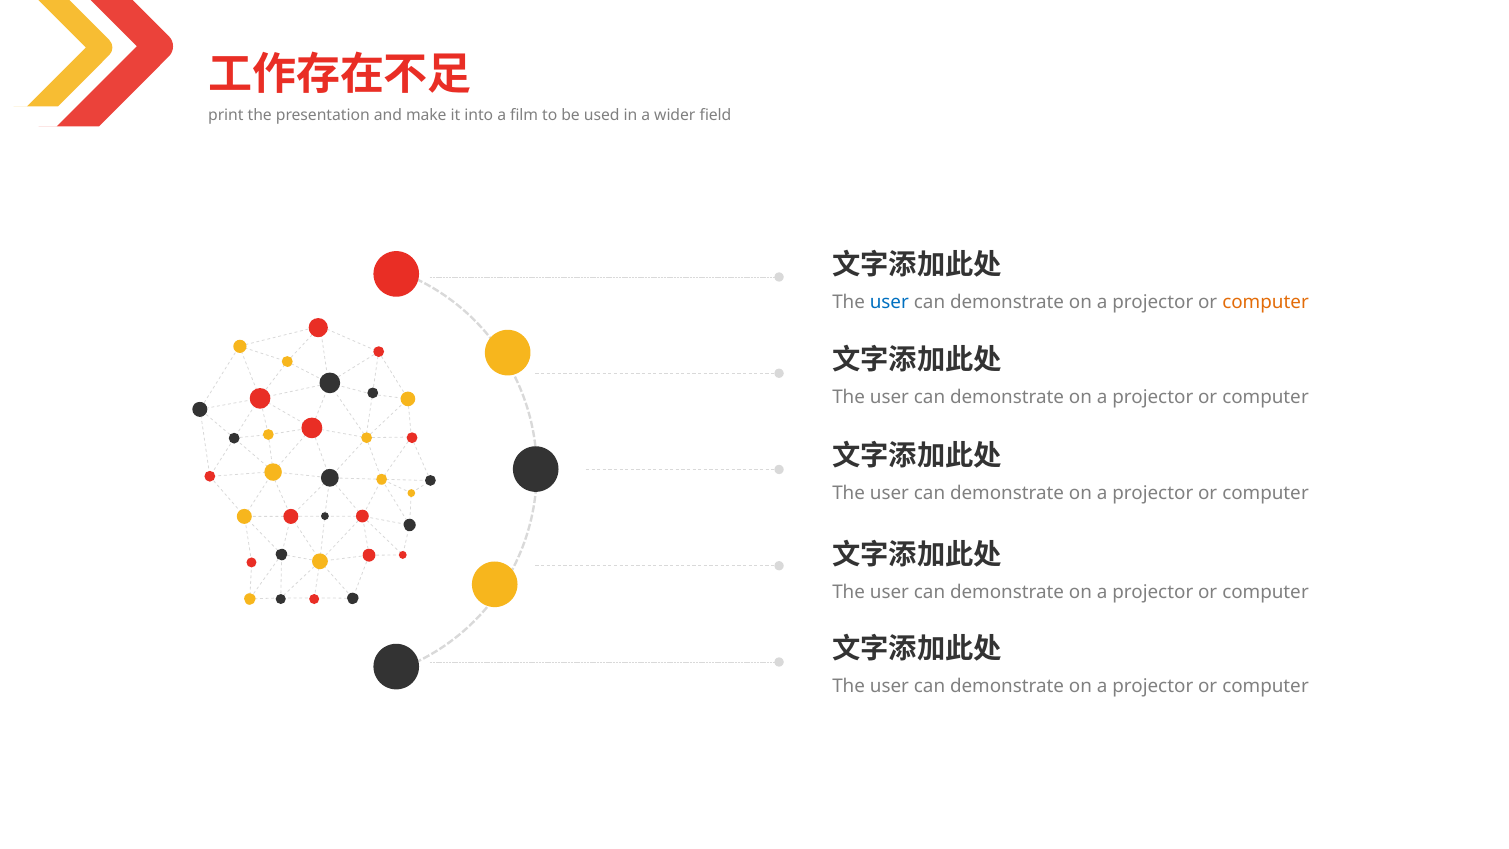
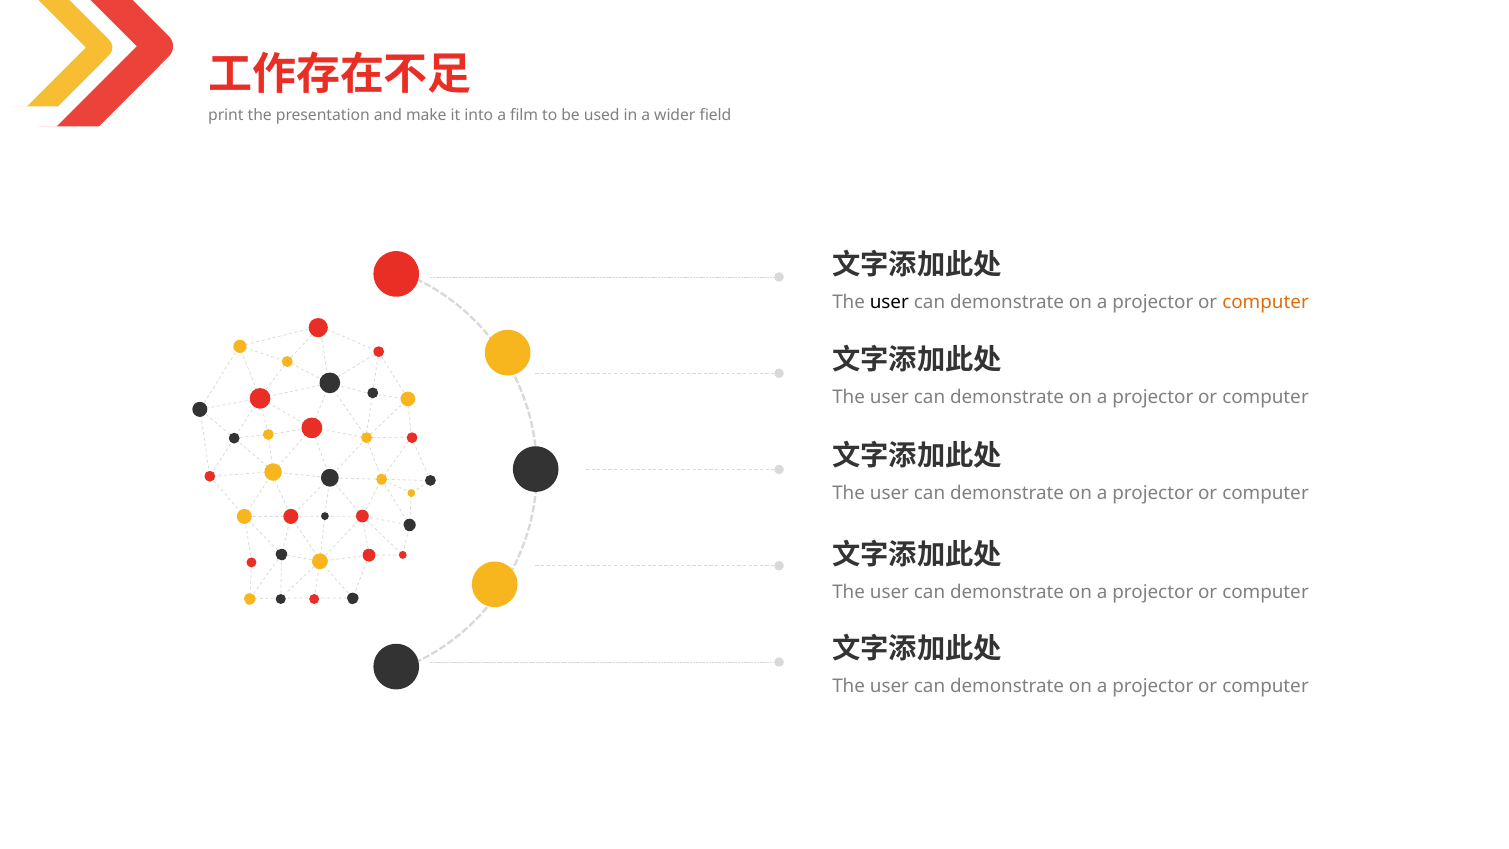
user colour: blue -> black (889, 303)
